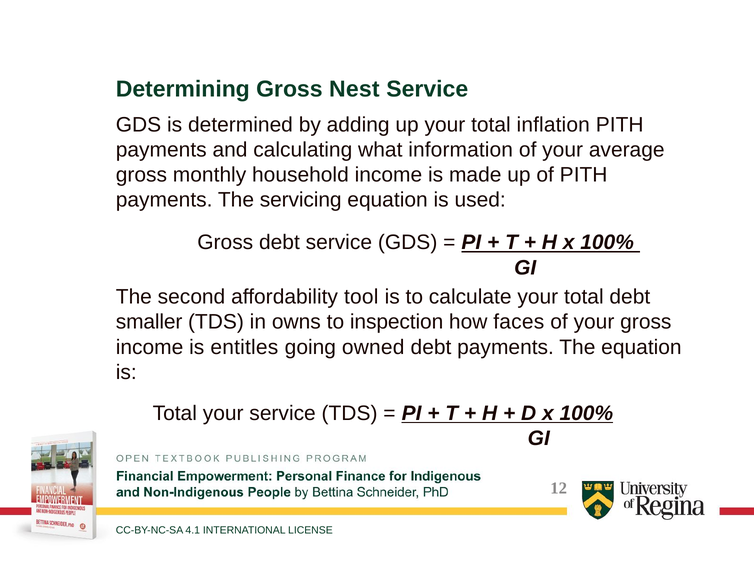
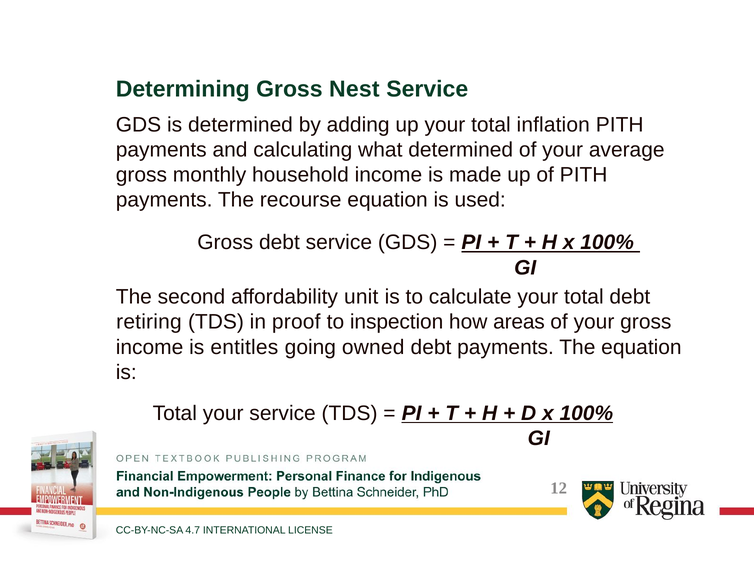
what information: information -> determined (461, 150)
servicing: servicing -> recourse (301, 200)
tool: tool -> unit (361, 297)
smaller: smaller -> retiring (149, 322)
owns: owns -> proof (296, 322)
faces: faces -> areas (519, 322)
4.1: 4.1 -> 4.7 (193, 531)
